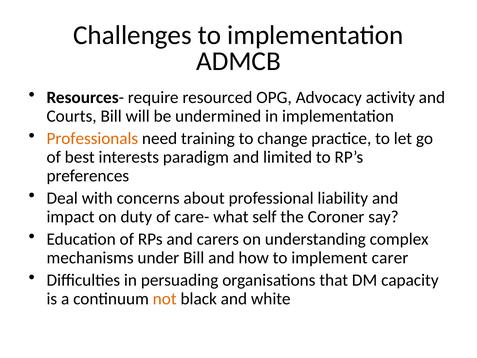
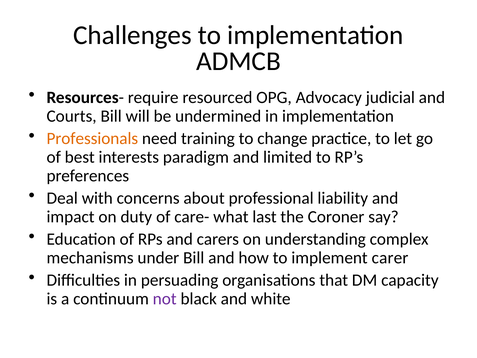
activity: activity -> judicial (390, 97)
self: self -> last (264, 217)
not colour: orange -> purple (165, 299)
